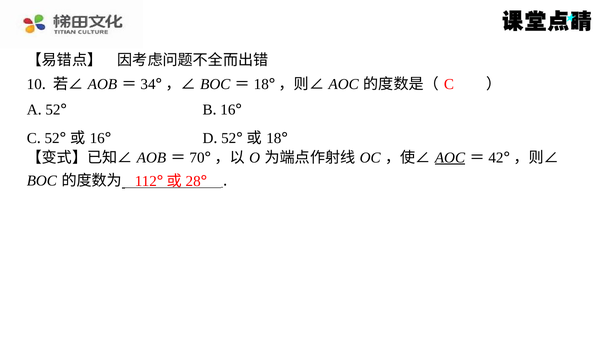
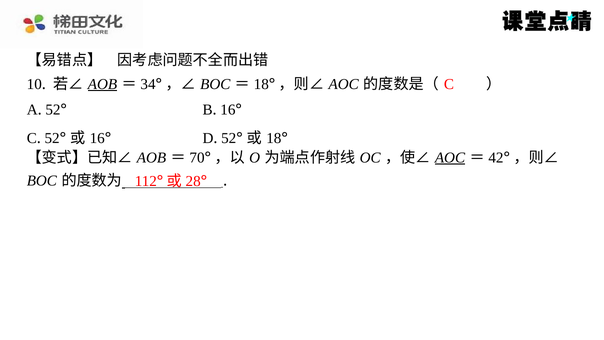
AOB underline: none -> present (102, 84)
